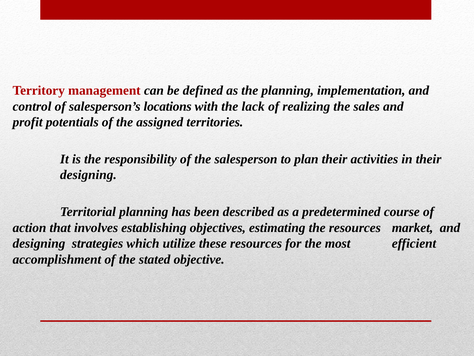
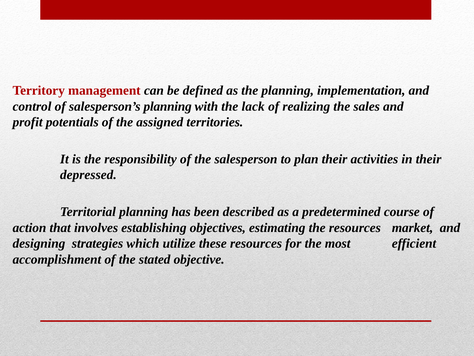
salesperson’s locations: locations -> planning (168, 106)
designing: designing -> depressed (88, 175)
